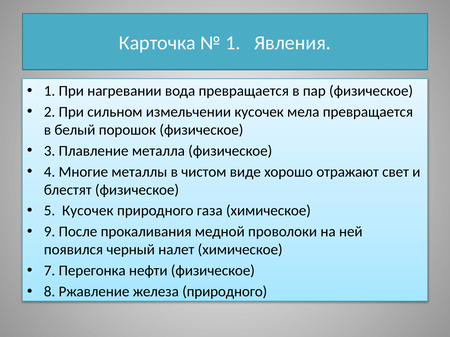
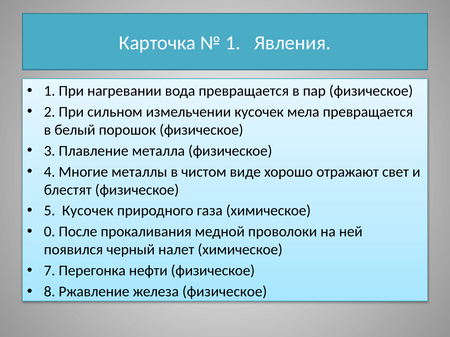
9: 9 -> 0 (50, 232)
железа природного: природного -> физическое (225, 292)
